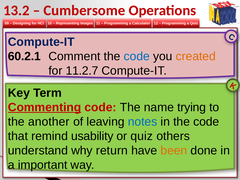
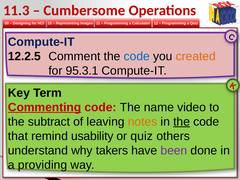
13.2: 13.2 -> 11.3 (16, 10)
60.2.1: 60.2.1 -> 12.2.5 (24, 56)
11.2.7: 11.2.7 -> 95.3.1 (82, 71)
trying: trying -> video (192, 107)
another: another -> subtract (49, 122)
notes colour: blue -> orange (143, 122)
the underline: none -> present (182, 122)
return: return -> takers (112, 150)
been colour: orange -> purple (174, 150)
important: important -> providing (43, 165)
